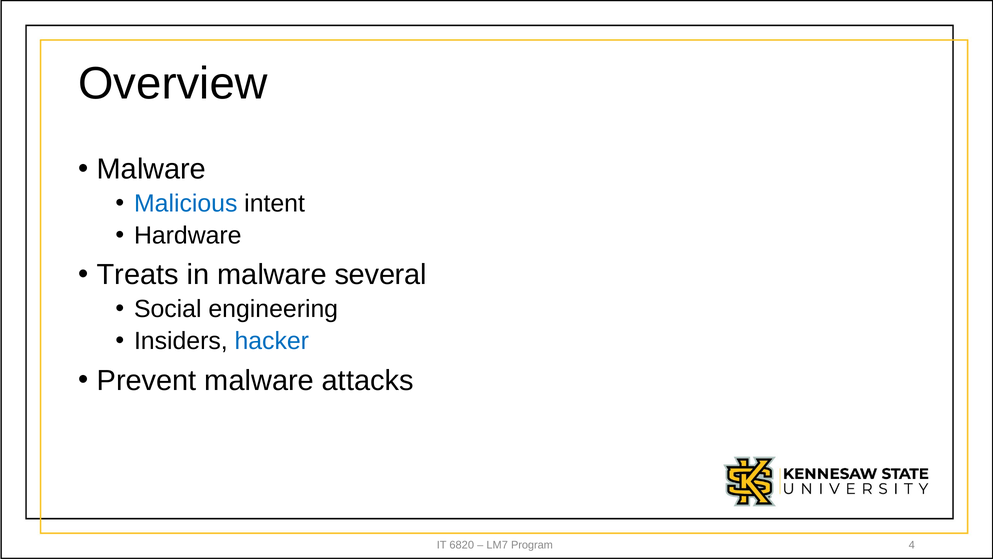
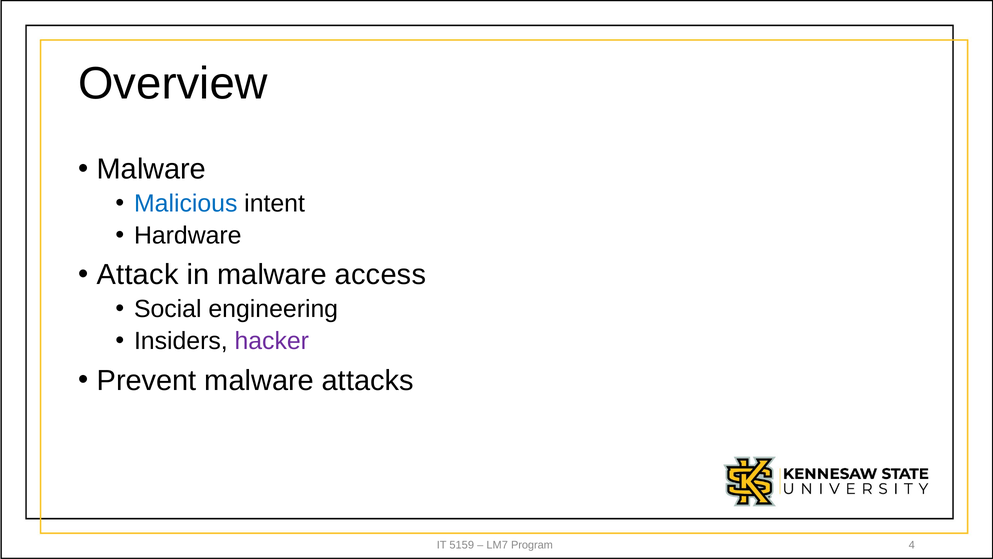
Treats: Treats -> Attack (138, 275)
several: several -> access (380, 275)
hacker colour: blue -> purple (272, 341)
6820: 6820 -> 5159 (462, 545)
